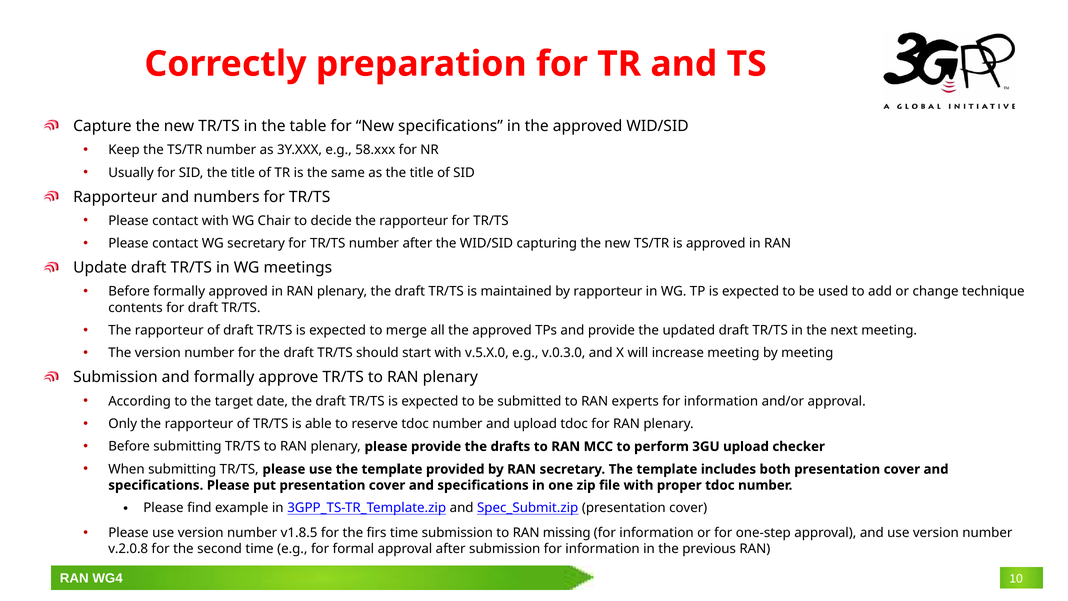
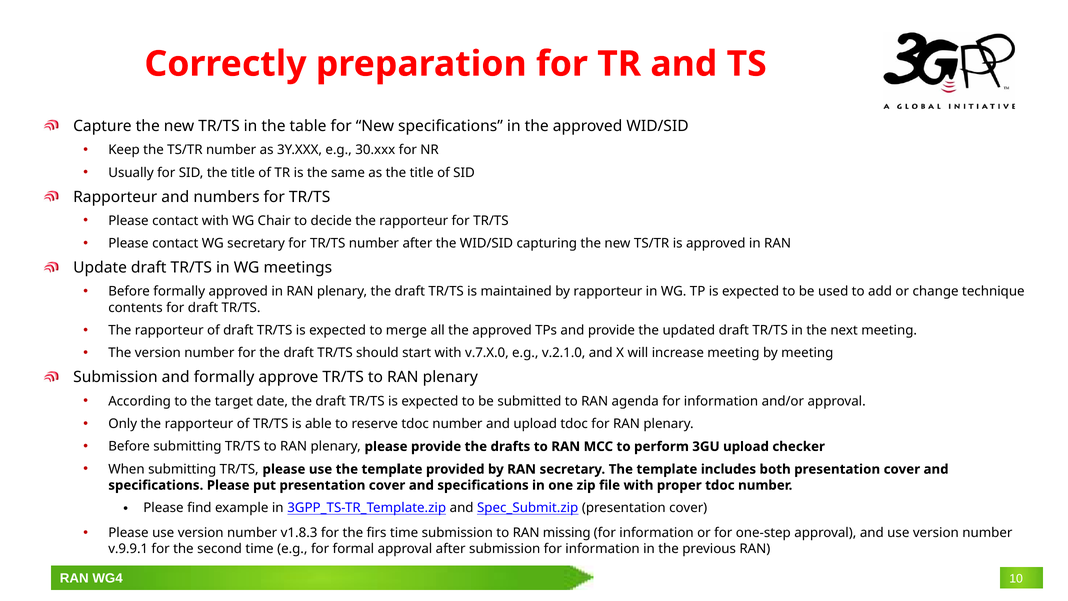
58.xxx: 58.xxx -> 30.xxx (375, 150)
v.5.X.0: v.5.X.0 -> v.7.X.0 (487, 353)
v.0.3.0: v.0.3.0 -> v.2.1.0 (564, 353)
experts: experts -> agenda (635, 401)
v1.8.5: v1.8.5 -> v1.8.3 (299, 533)
v.2.0.8: v.2.0.8 -> v.9.9.1 (128, 549)
